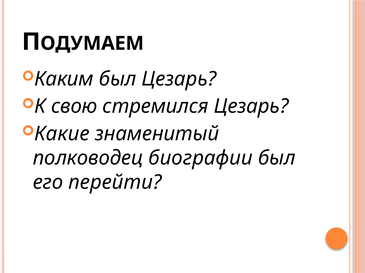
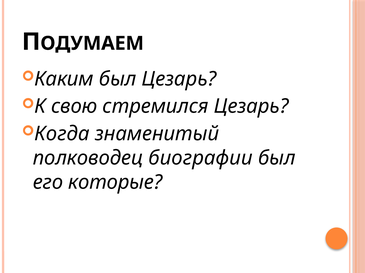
Какие: Какие -> Когда (62, 134)
перейти: перейти -> которые (115, 183)
